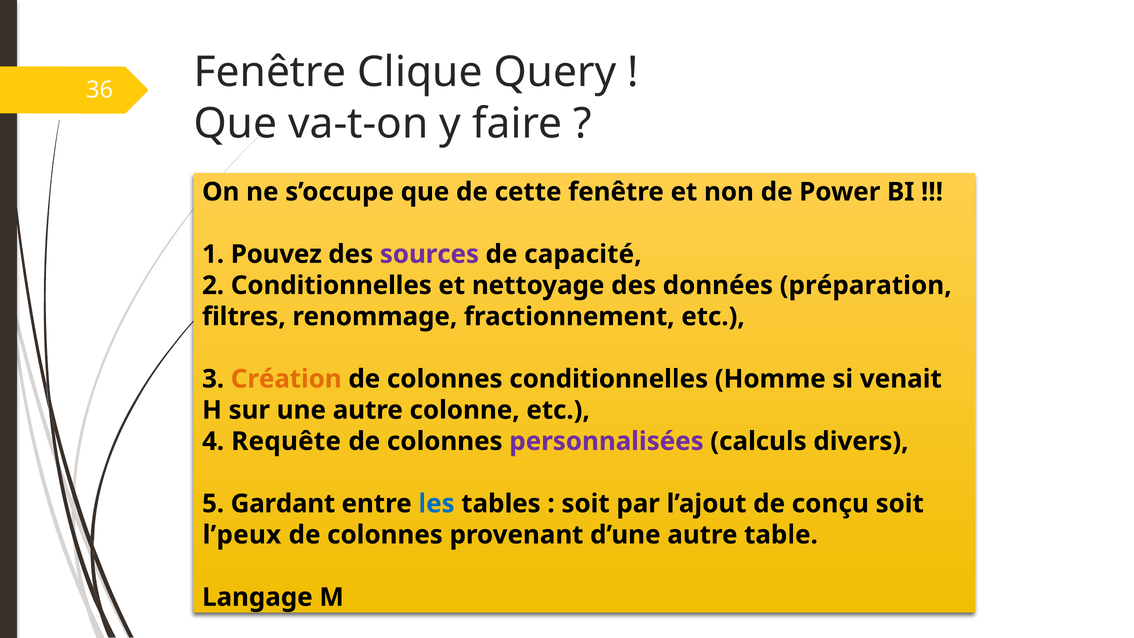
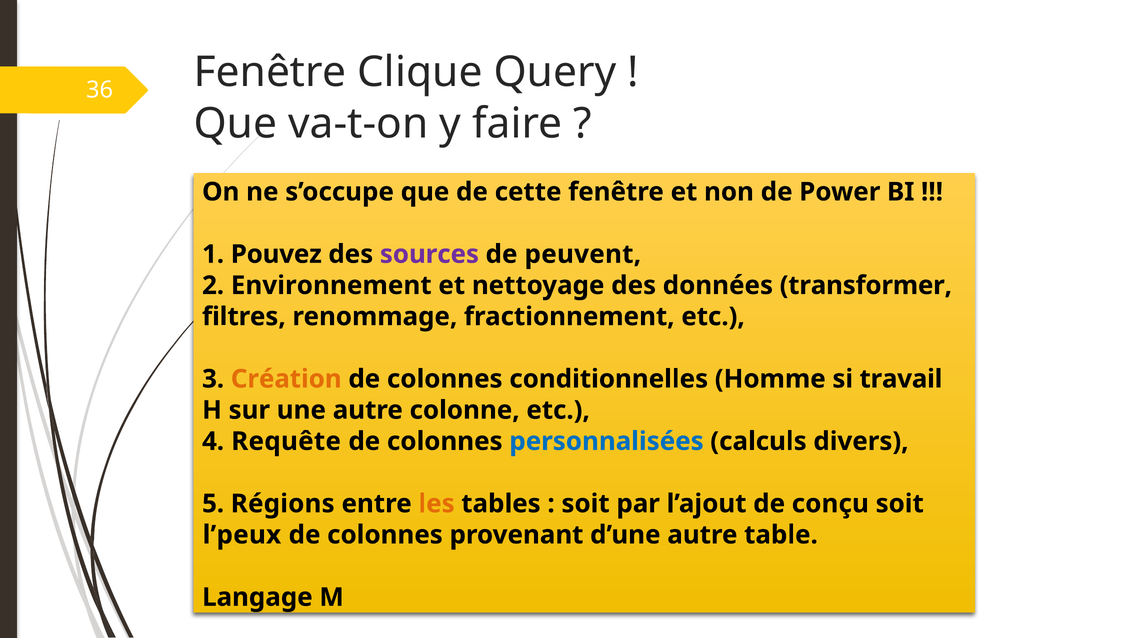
capacité: capacité -> peuvent (583, 254)
2 Conditionnelles: Conditionnelles -> Environnement (331, 285)
préparation: préparation -> transformer (866, 285)
venait: venait -> travail (901, 379)
personnalisées colour: purple -> blue (607, 441)
Gardant: Gardant -> Régions (283, 504)
les colour: blue -> orange (437, 504)
